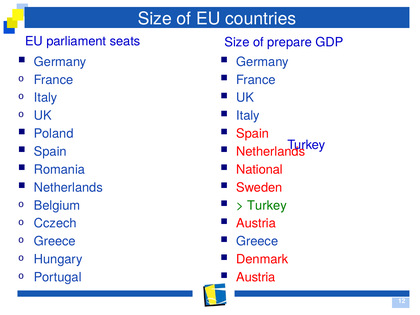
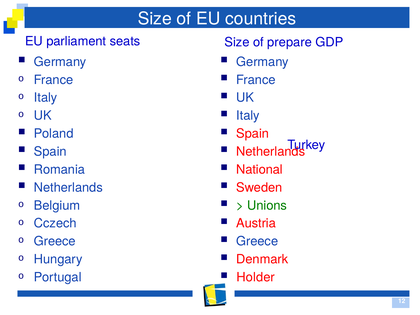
Turkey: Turkey -> Unions (267, 205)
Austria: Austria -> Holder (256, 277)
